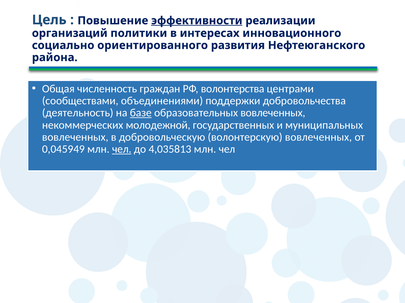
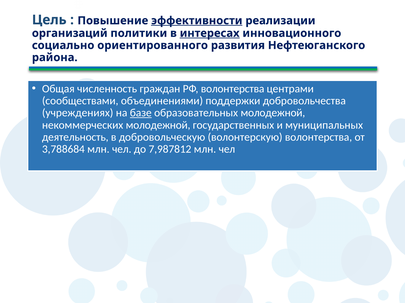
интересах underline: none -> present (210, 33)
деятельность: деятельность -> учреждениях (78, 113)
образовательных вовлеченных: вовлеченных -> молодежной (273, 113)
вовлеченных: вовлеченных -> деятельность (75, 137)
волонтерскую вовлеченных: вовлеченных -> волонтерства (319, 137)
0,045949: 0,045949 -> 3,788684 (63, 150)
чел underline: present -> none (122, 150)
4,035813: 4,035813 -> 7,987812 (170, 150)
